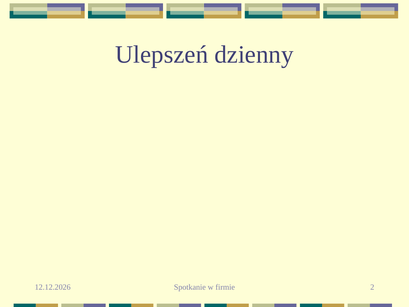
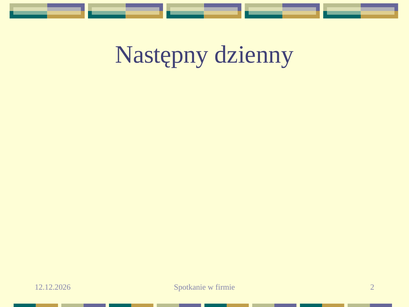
Ulepszeń: Ulepszeń -> Następny (162, 55)
